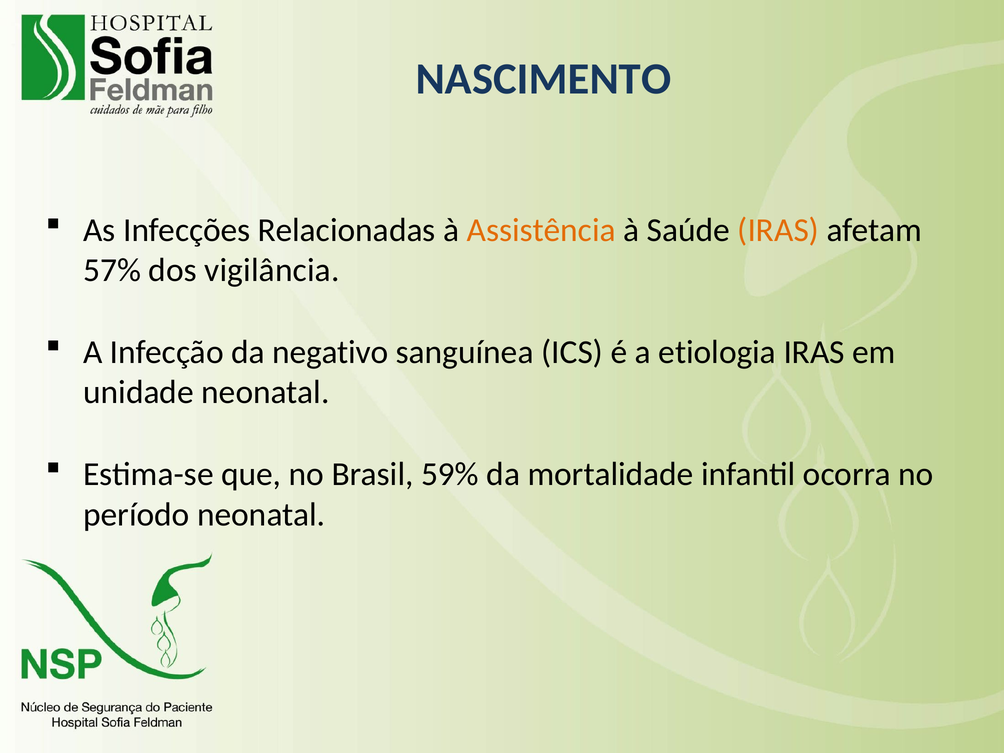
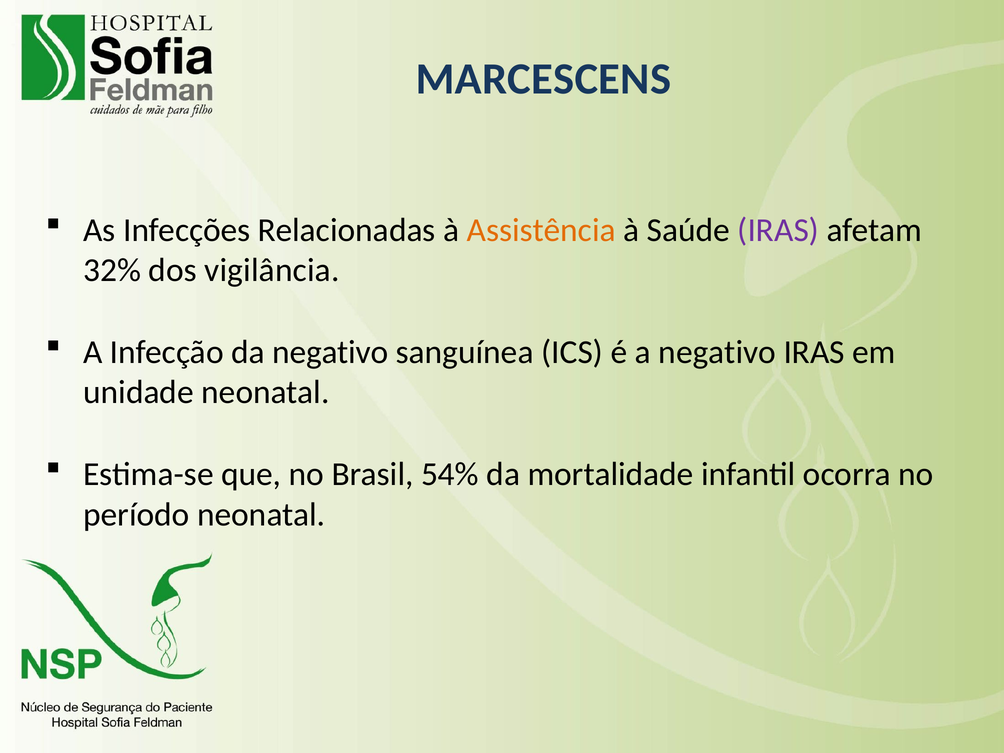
NASCIMENTO: NASCIMENTO -> MARCESCENS (543, 79)
IRAS colour: orange -> purple (778, 230)
57%: 57% -> 32% (112, 270)
a etiologia: etiologia -> negativo (717, 352)
59%: 59% -> 54% (450, 474)
